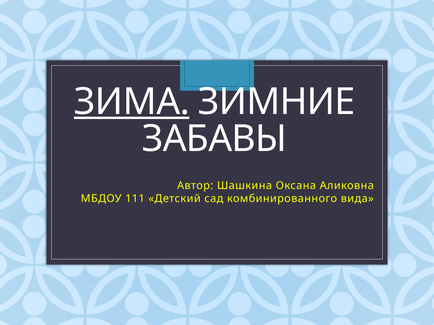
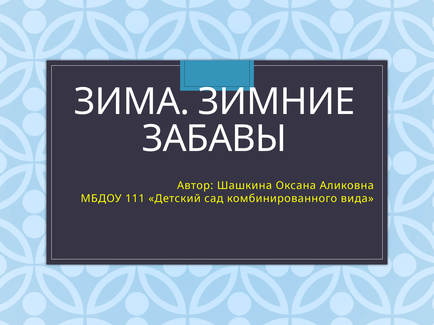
ЗИМА underline: present -> none (132, 102)
